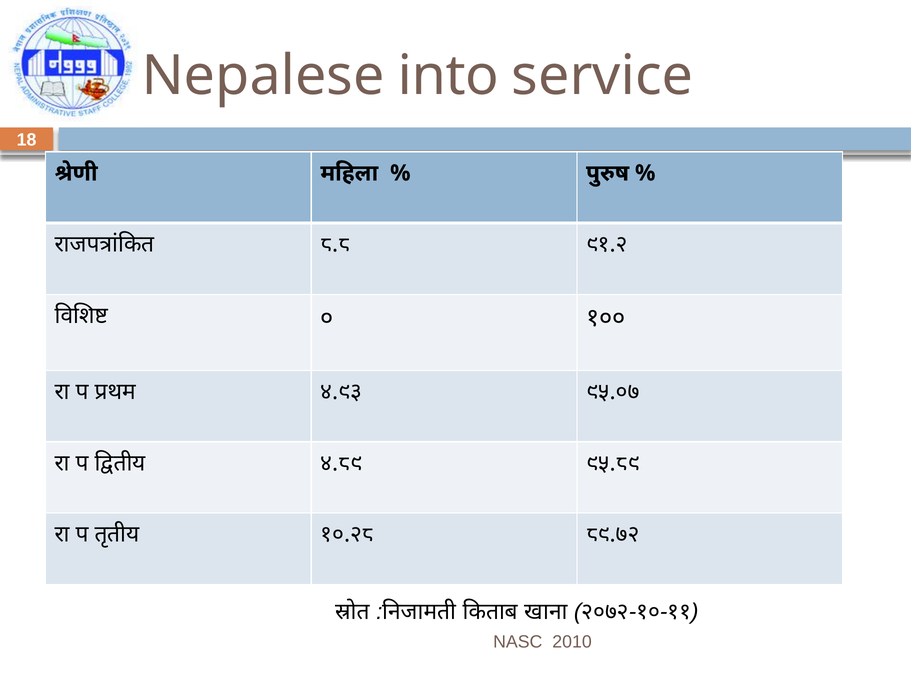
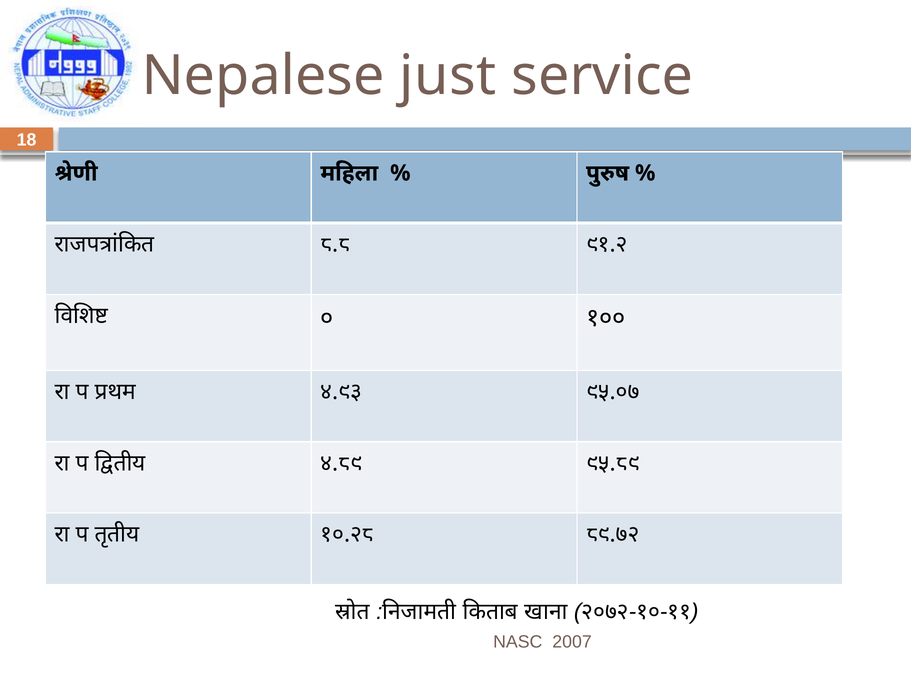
into: into -> just (448, 76)
2010: 2010 -> 2007 (572, 642)
